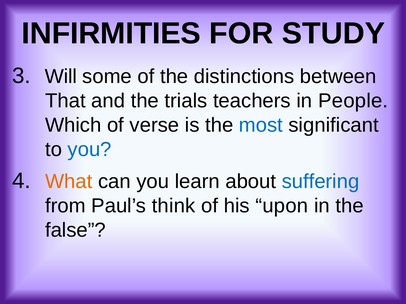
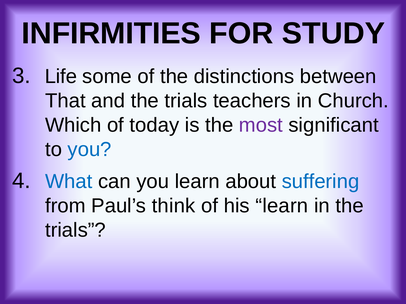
Will: Will -> Life (61, 77)
People: People -> Church (353, 101)
verse: verse -> today (154, 125)
most colour: blue -> purple (261, 125)
What colour: orange -> blue (69, 182)
his upon: upon -> learn (282, 206)
false: false -> trials (76, 231)
